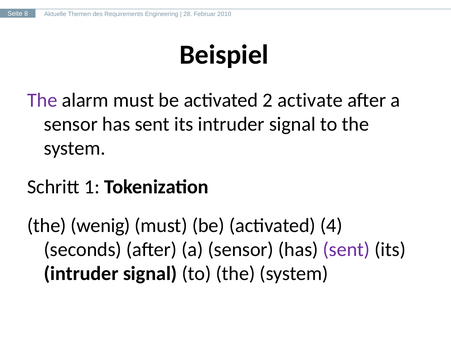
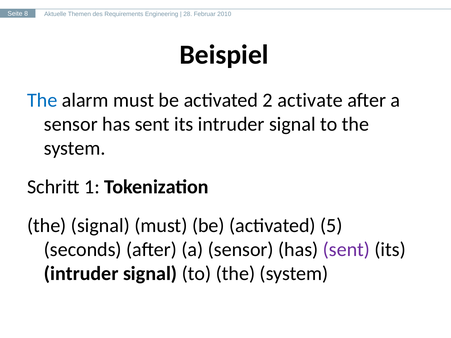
The colour: purple -> blue (42, 100)
the wenig: wenig -> signal (100, 226)
4: 4 -> 5 (331, 226)
